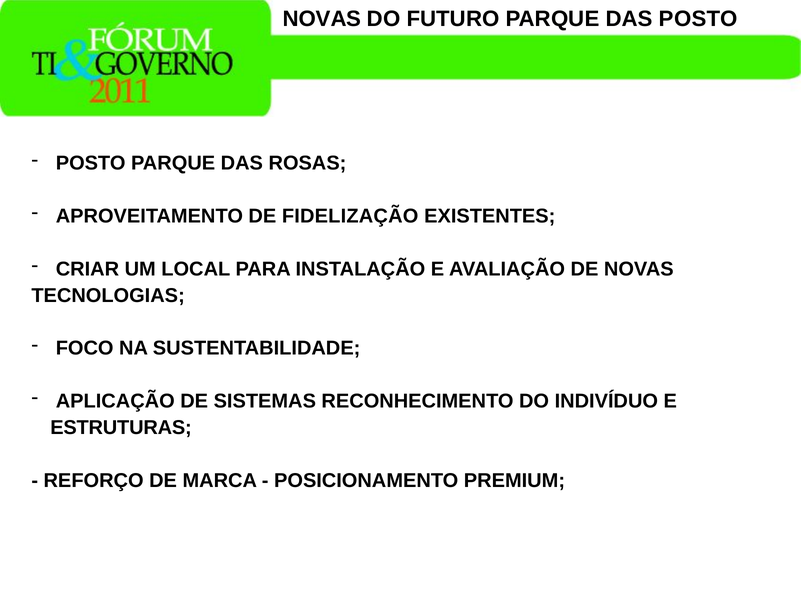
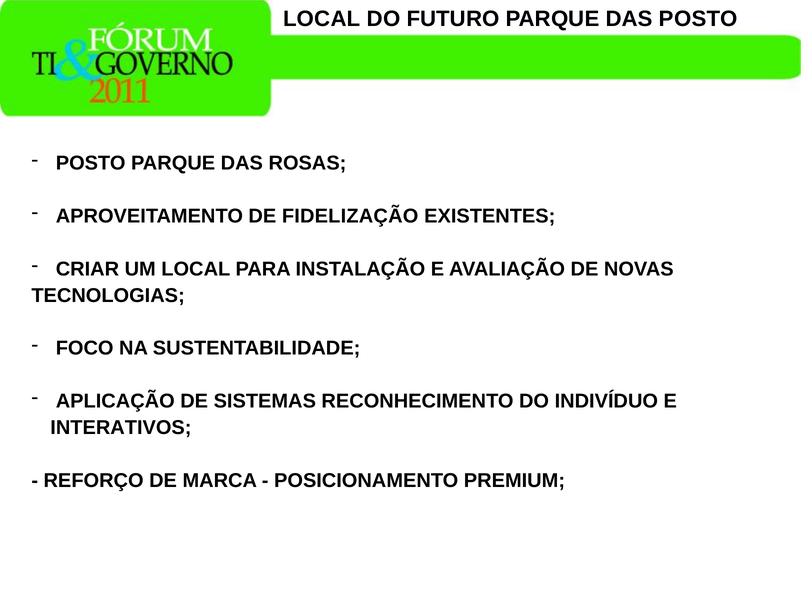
NOVAS: NOVAS -> LOCAL (322, 19)
ESTRUTURAS: ESTRUTURAS -> INTERATIVOS (121, 427)
